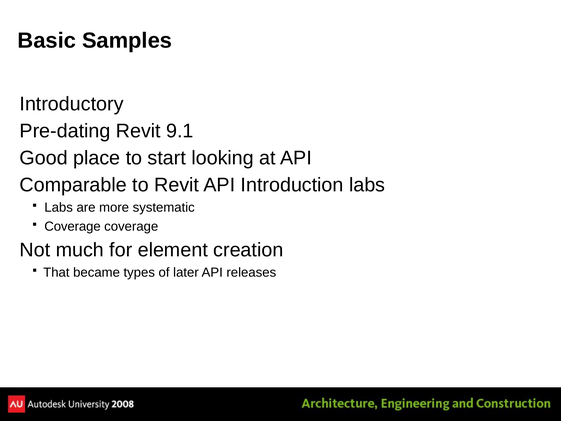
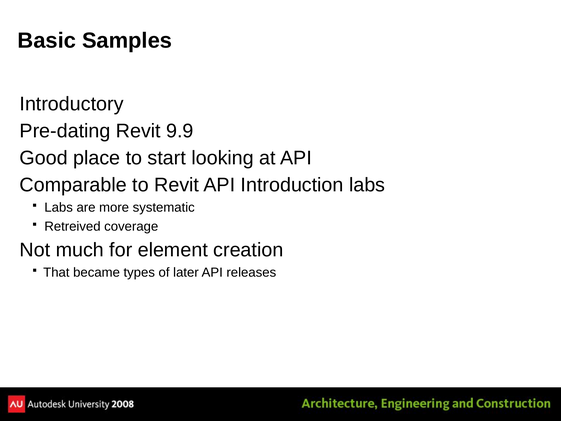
9.1: 9.1 -> 9.9 (180, 131)
Coverage: Coverage -> Retreived (72, 226)
